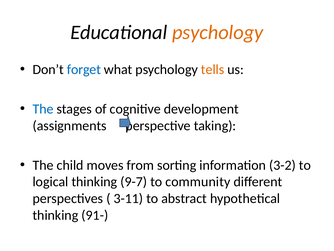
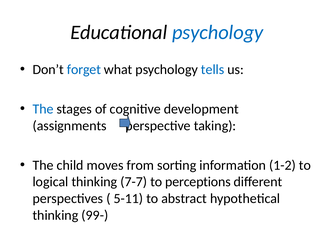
psychology colour: orange -> blue (218, 32)
tells colour: orange -> blue (213, 69)
3-2: 3-2 -> 1-2 (282, 165)
9-7: 9-7 -> 7-7 (134, 182)
community: community -> perceptions (198, 182)
3-11: 3-11 -> 5-11 (128, 198)
91-: 91- -> 99- (95, 215)
